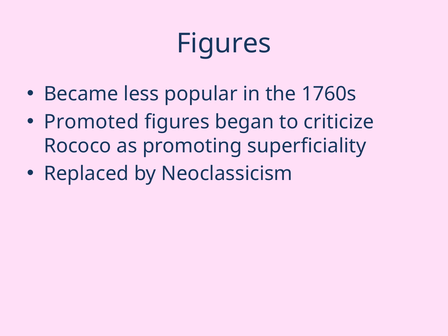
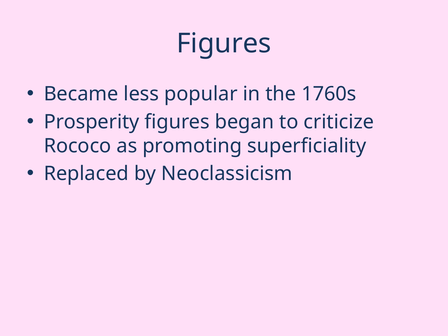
Promoted: Promoted -> Prosperity (92, 122)
